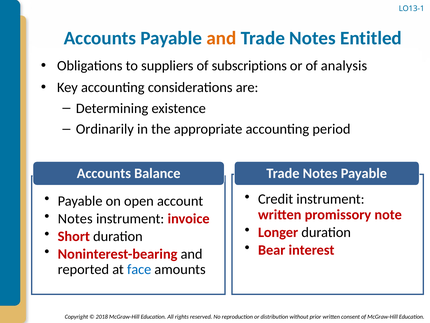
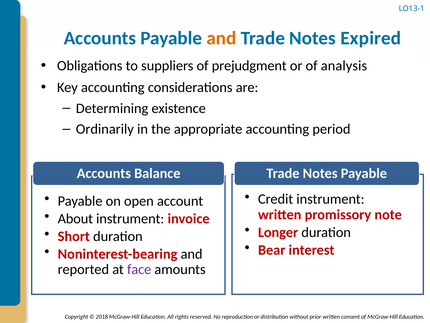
Entitled: Entitled -> Expired (371, 38)
subscriptions: subscriptions -> prejudgment (249, 66)
Notes: Notes -> About (75, 218)
face colour: blue -> purple (139, 269)
